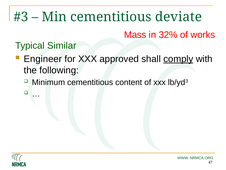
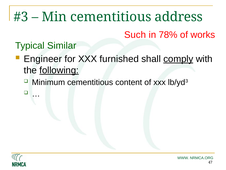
deviate: deviate -> address (179, 17)
Mass: Mass -> Such (135, 35)
32%: 32% -> 78% (168, 35)
approved: approved -> furnished (119, 59)
following underline: none -> present (59, 70)
